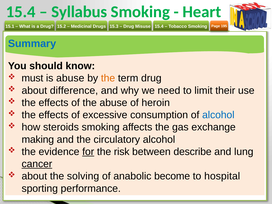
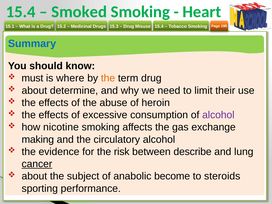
Syllabus: Syllabus -> Smoked (79, 12)
is abuse: abuse -> where (70, 78)
difference: difference -> determine (74, 90)
alcohol colour: blue -> purple (218, 115)
steroids: steroids -> nicotine (61, 127)
for underline: present -> none (88, 152)
solving: solving -> subject (83, 176)
hospital: hospital -> steroids (222, 176)
